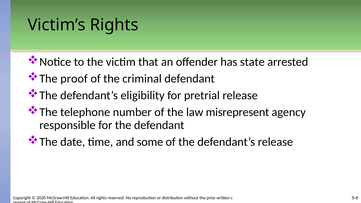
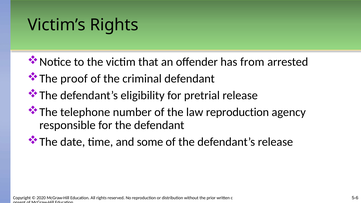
state: state -> from (252, 62)
law misrepresent: misrepresent -> reproduction (237, 112)
